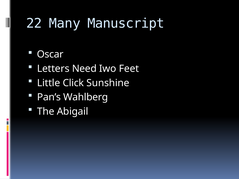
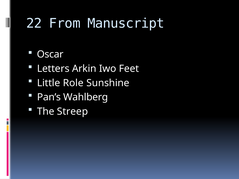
Many: Many -> From (65, 23)
Need: Need -> Arkin (84, 69)
Click: Click -> Role (73, 83)
Abigail: Abigail -> Streep (72, 112)
